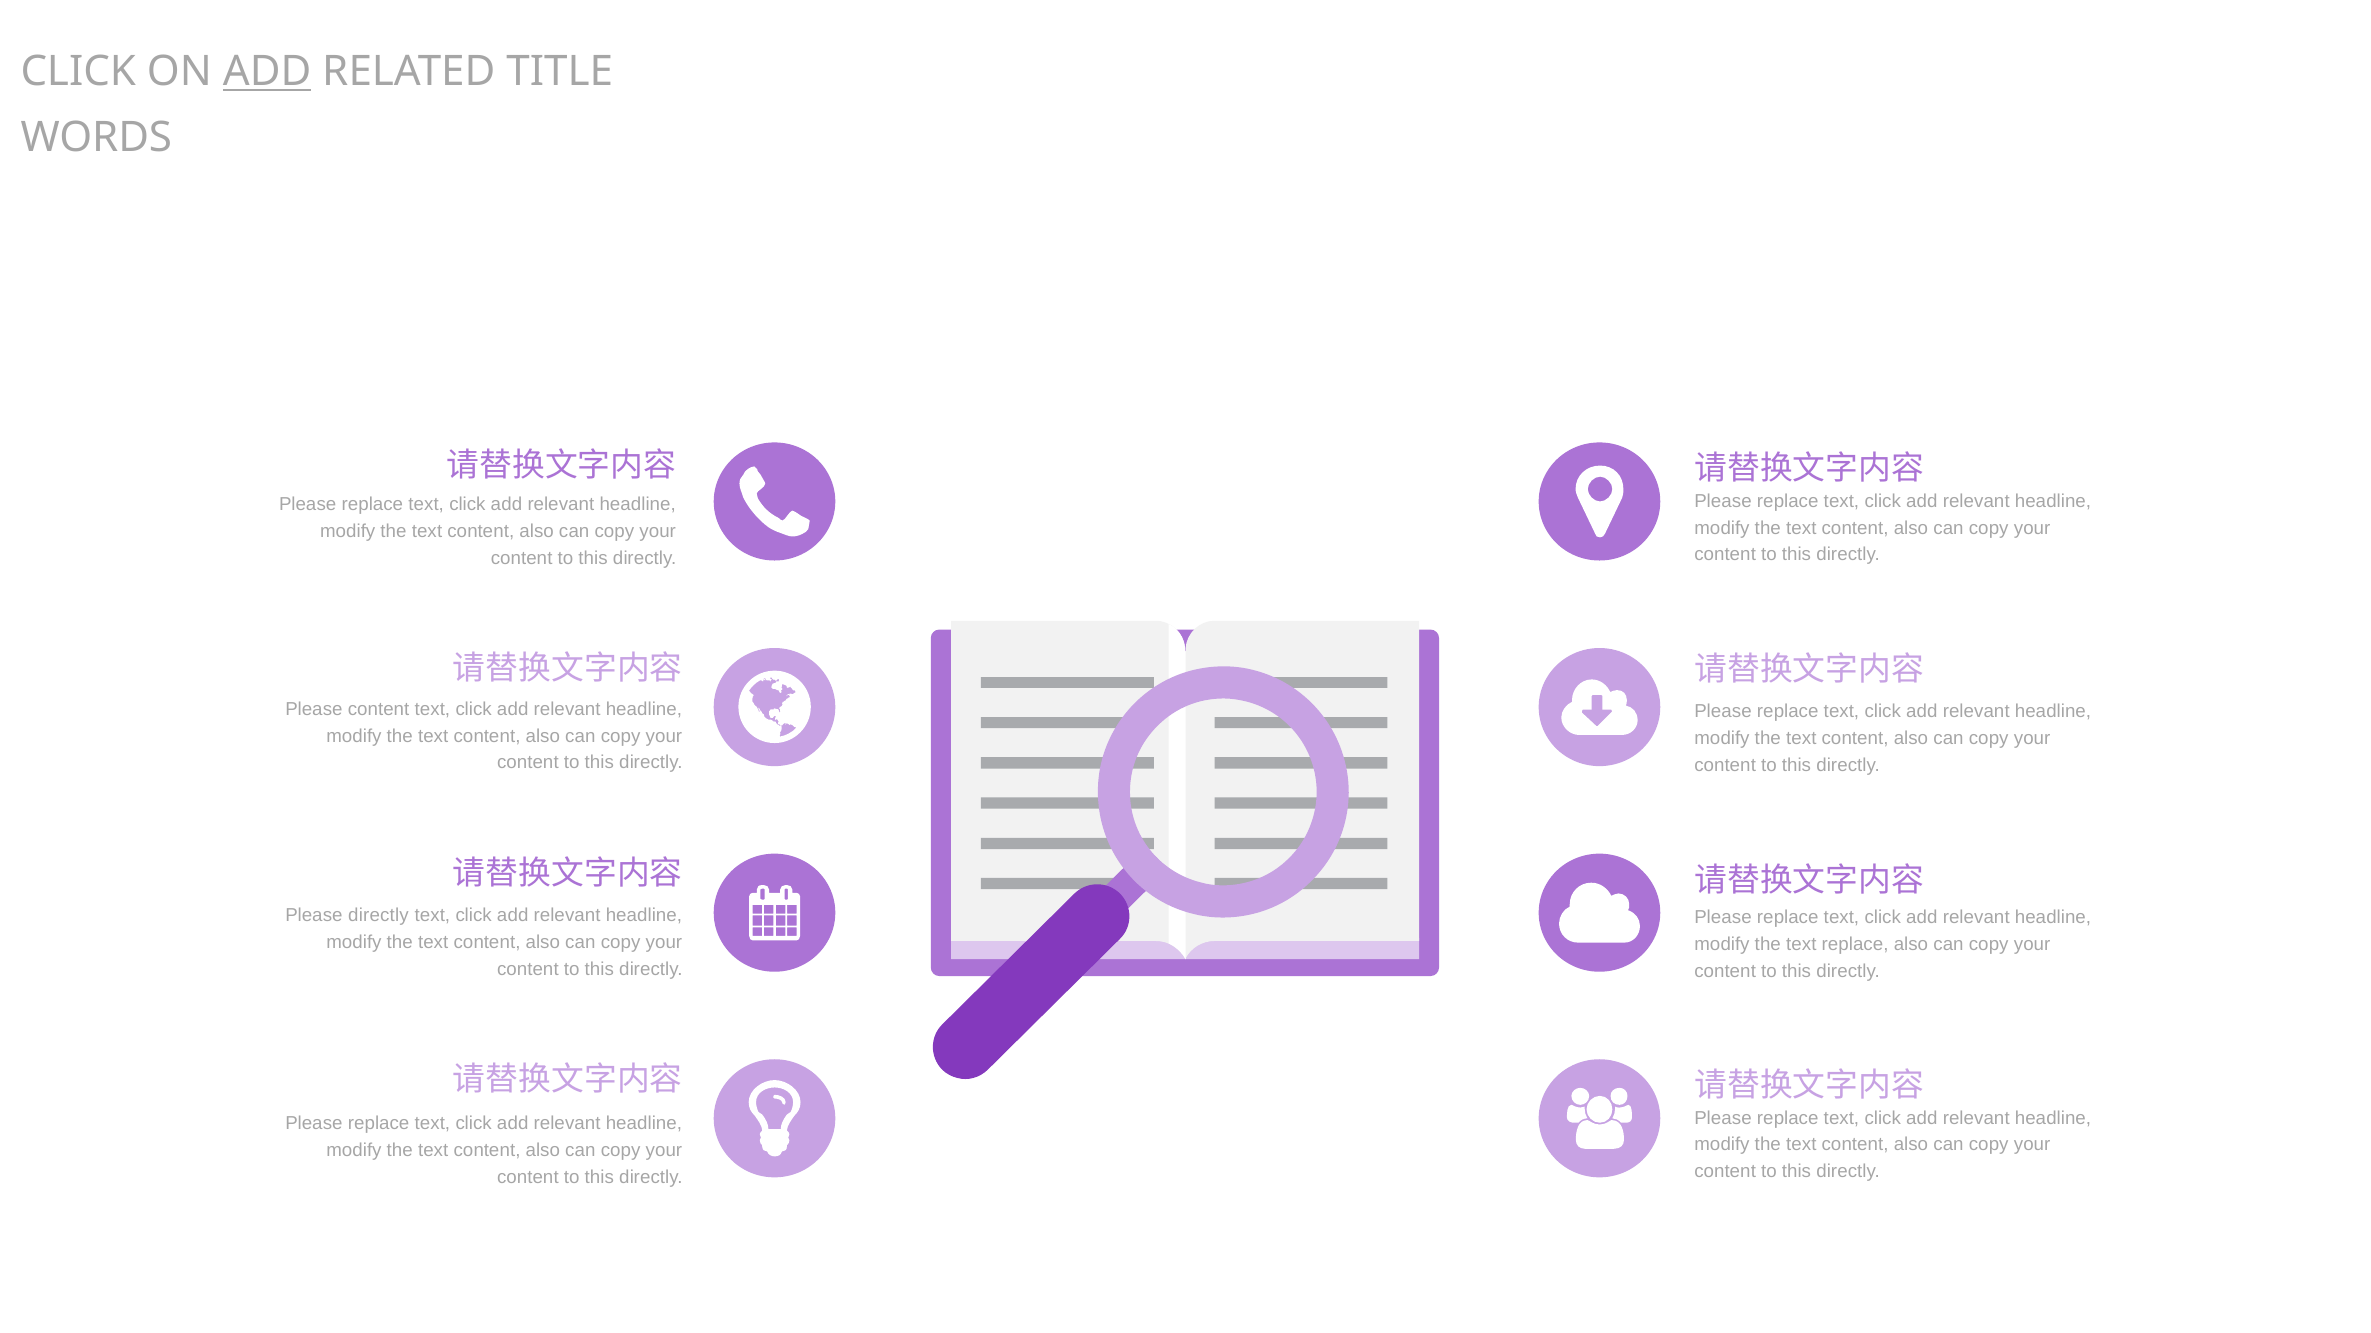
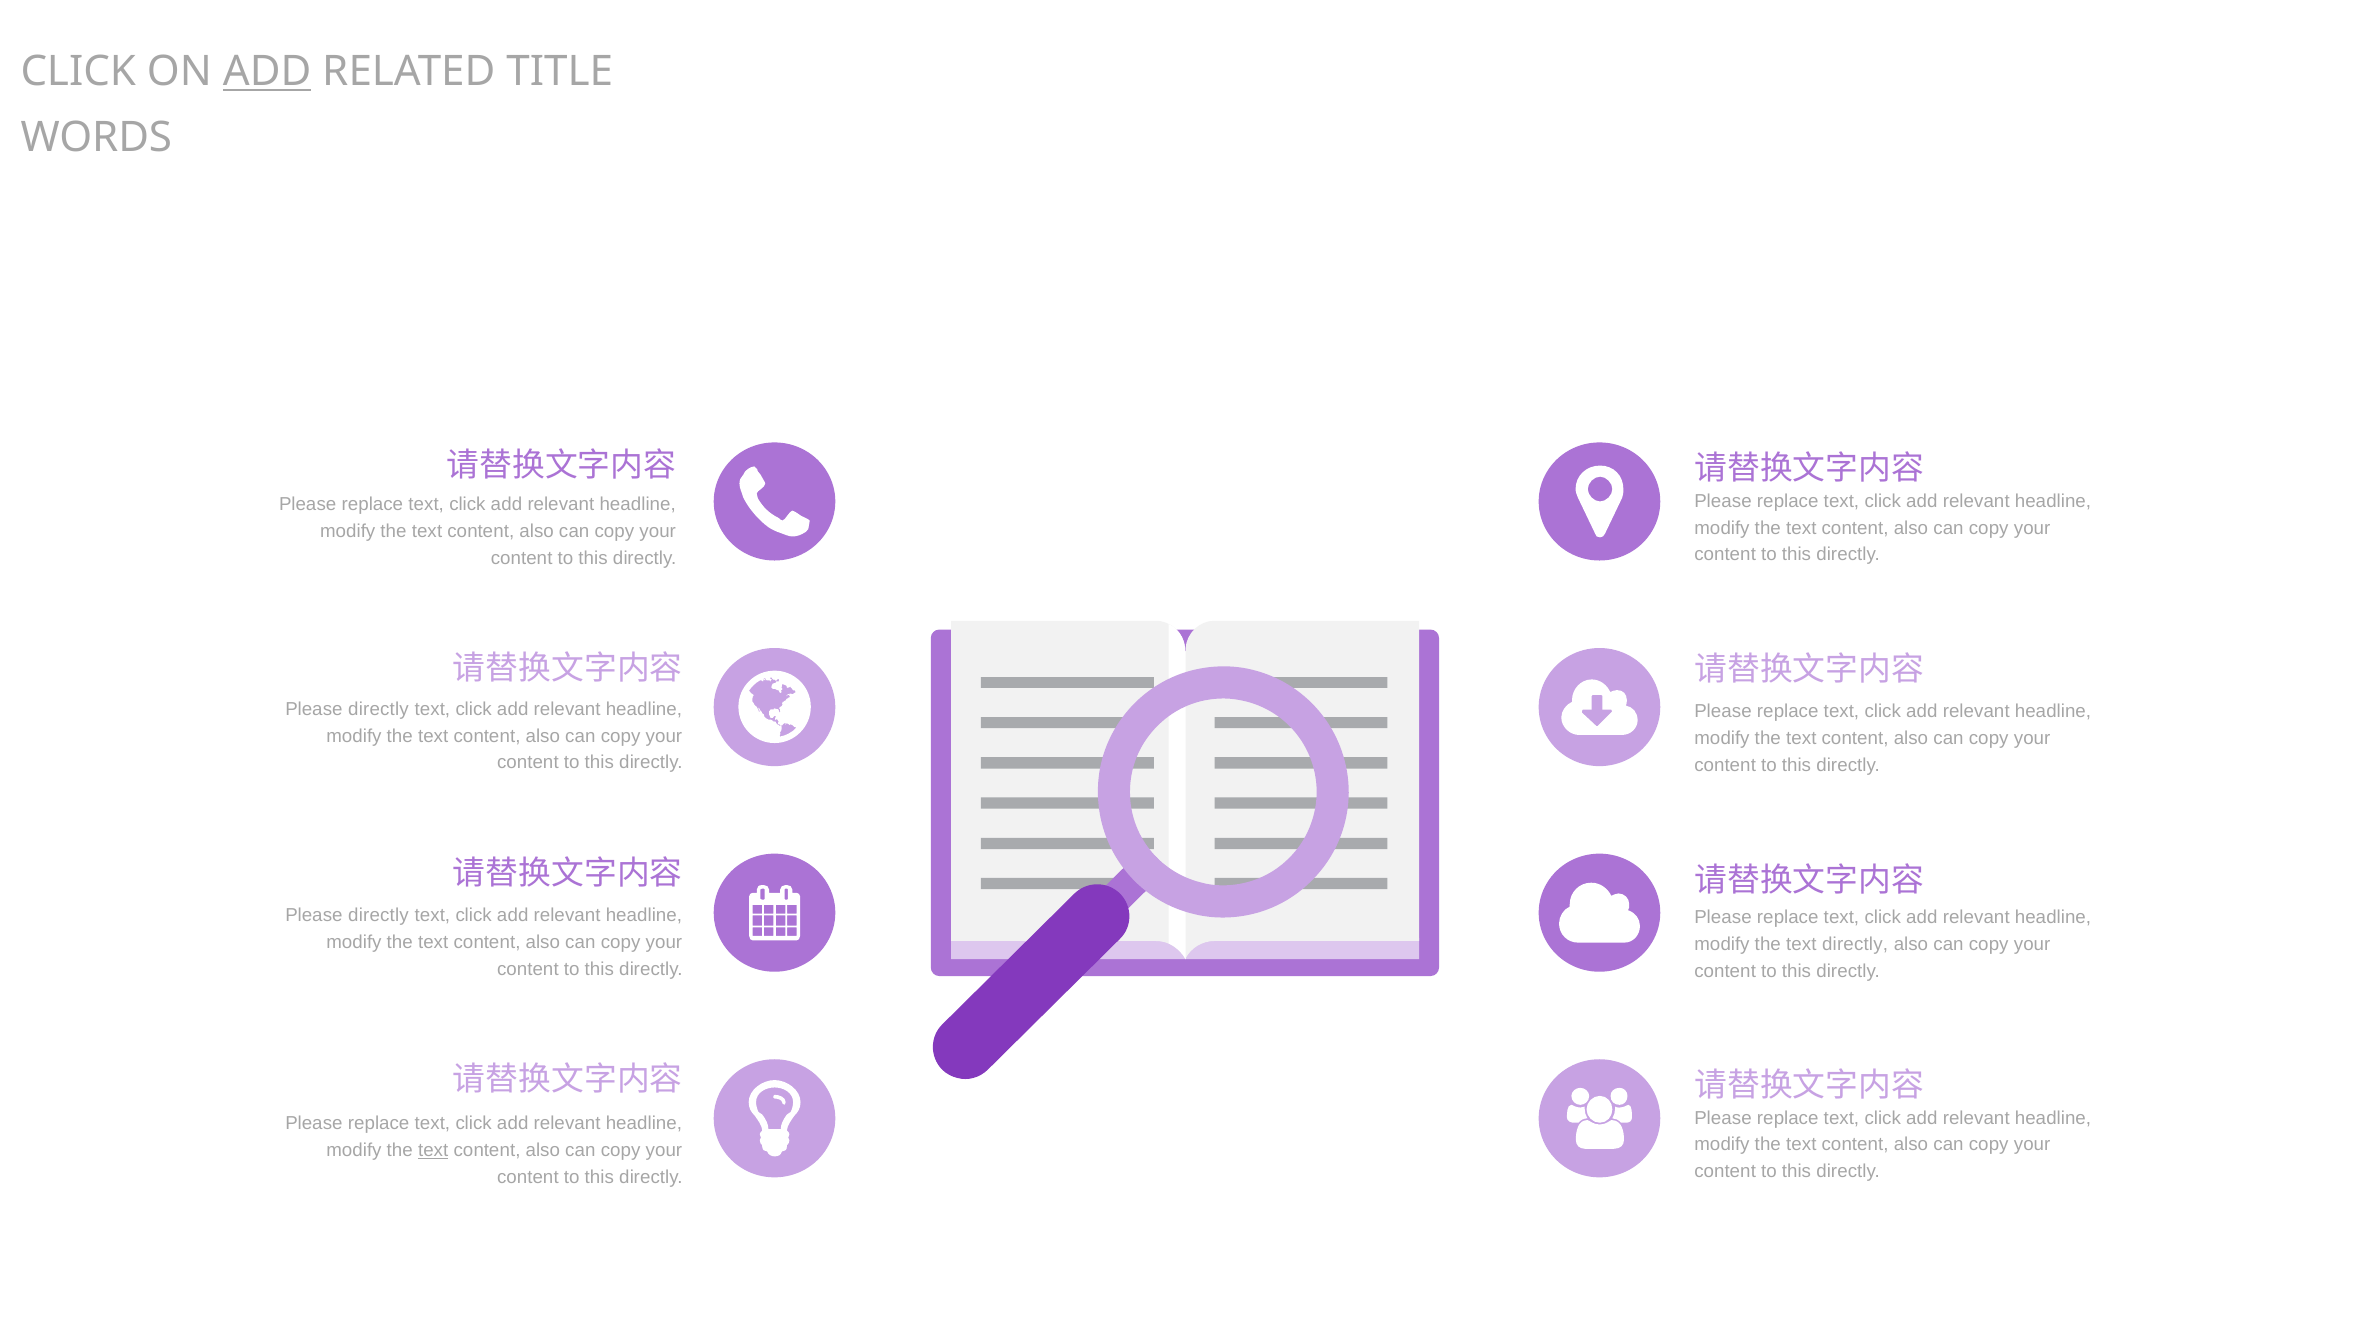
content: content -> directly (378, 709)
text replace: replace -> directly (1855, 945)
text underline: none -> present (433, 1151)
